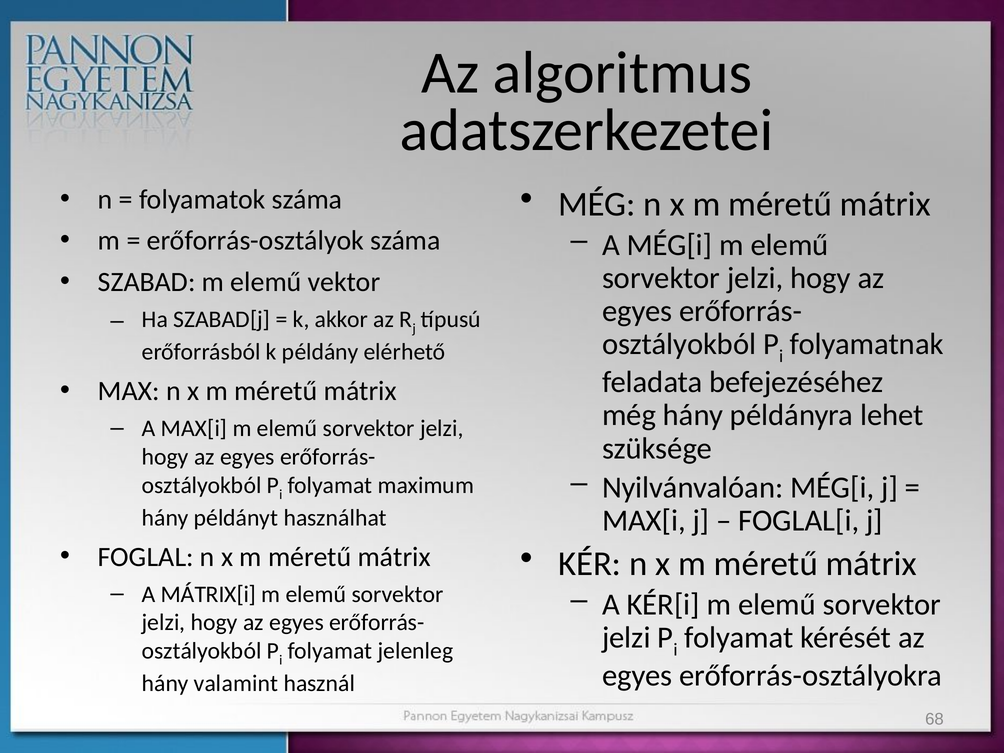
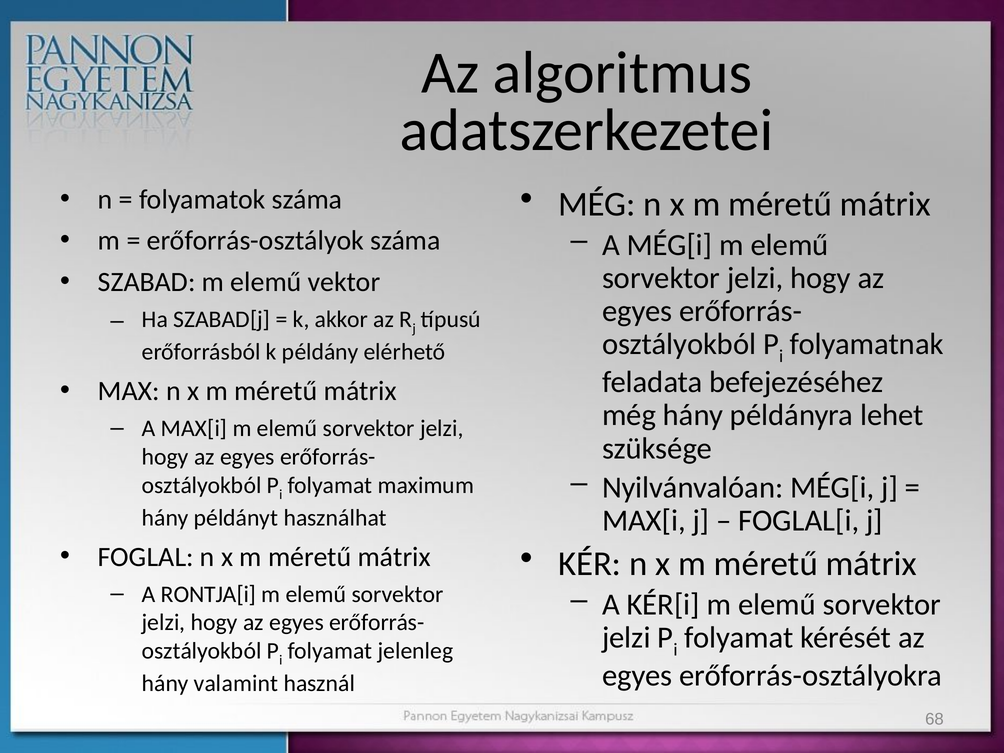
MÁTRIX[i: MÁTRIX[i -> RONTJA[i (209, 594)
